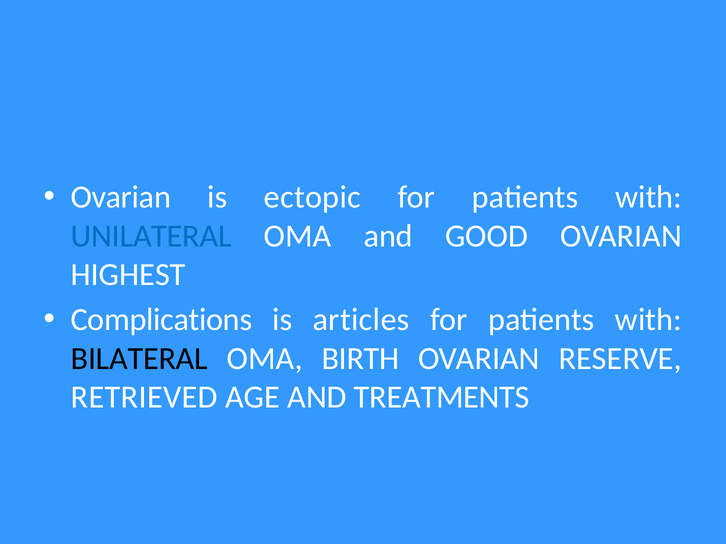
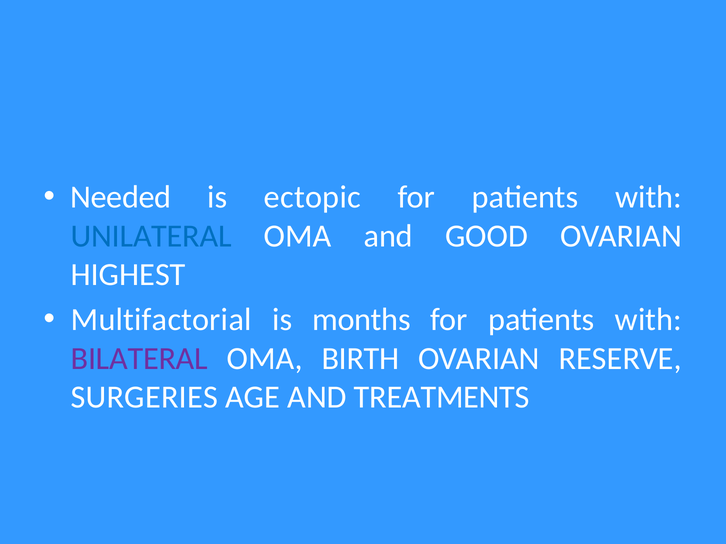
Ovarian: Ovarian -> Needed (121, 197)
Complications: Complications -> Multifactorial (161, 320)
articles: articles -> months (361, 320)
BILATERAL colour: black -> purple (139, 359)
RETRIEVED: RETRIEVED -> SURGERIES (144, 398)
